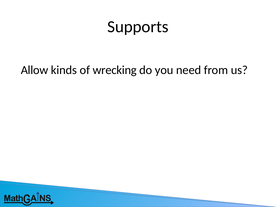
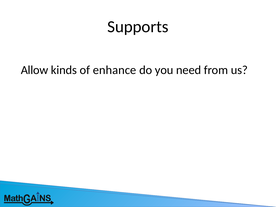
wrecking: wrecking -> enhance (115, 70)
